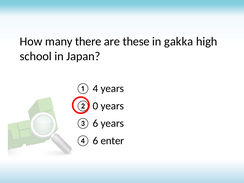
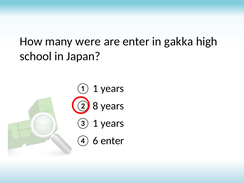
there: there -> were (88, 42)
are these: these -> enter (136, 42)
① 4: 4 -> 1 (96, 88)
0: 0 -> 8 (96, 106)
③ 6: 6 -> 1 (96, 123)
